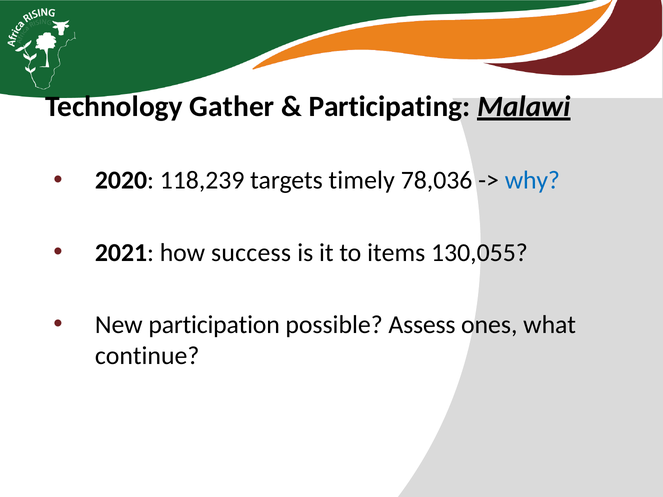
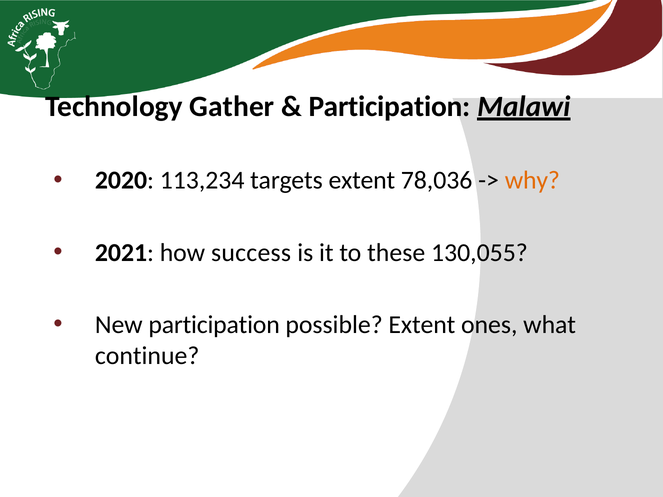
Participating: Participating -> Participation (389, 106)
118,239: 118,239 -> 113,234 (202, 181)
targets timely: timely -> extent (362, 181)
why colour: blue -> orange (532, 181)
items: items -> these (396, 253)
possible Assess: Assess -> Extent (422, 325)
